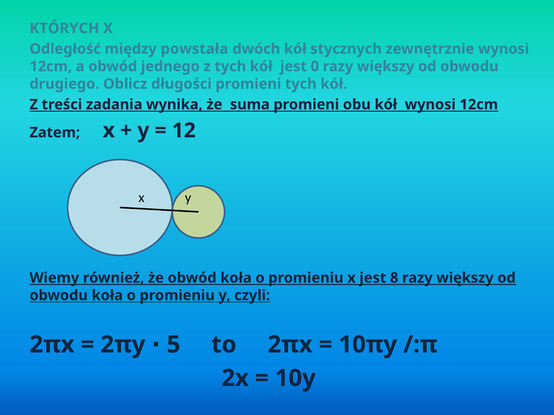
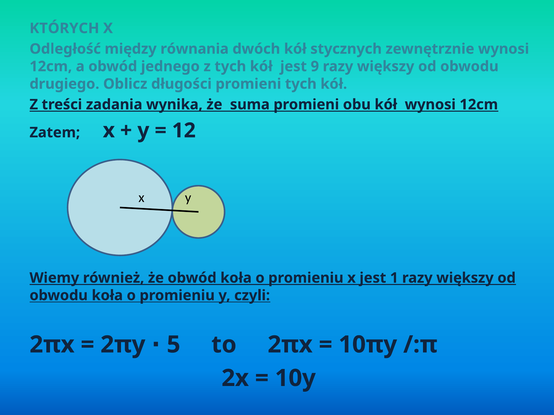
powstała: powstała -> równania (195, 49)
0: 0 -> 9 (315, 66)
8: 8 -> 1 (394, 278)
